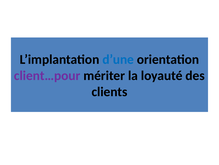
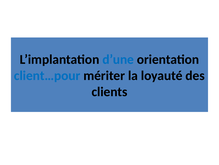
client…pour colour: purple -> blue (47, 75)
